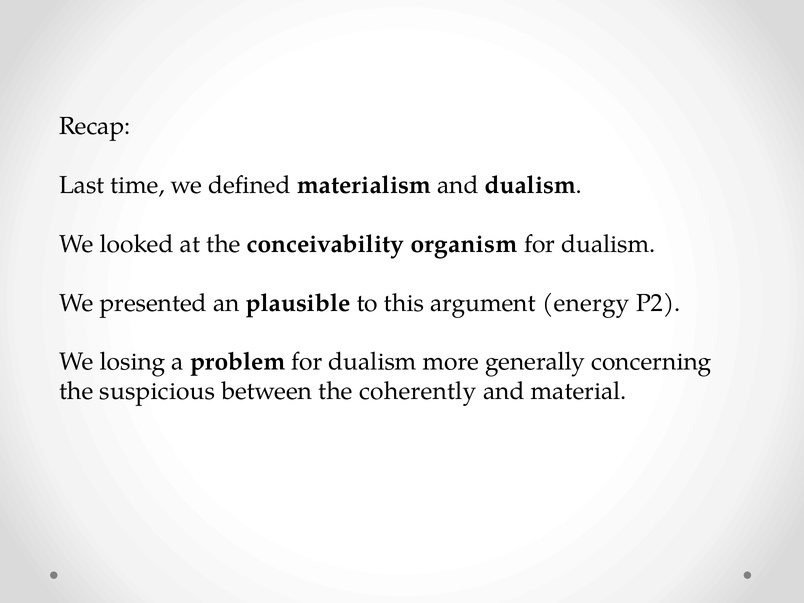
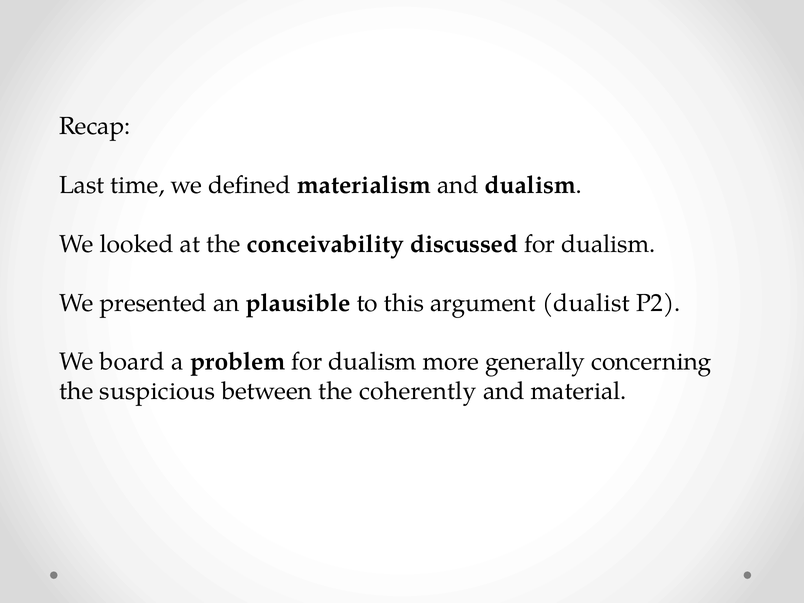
organism: organism -> discussed (464, 244)
energy: energy -> dualist (586, 303)
losing: losing -> board (132, 362)
